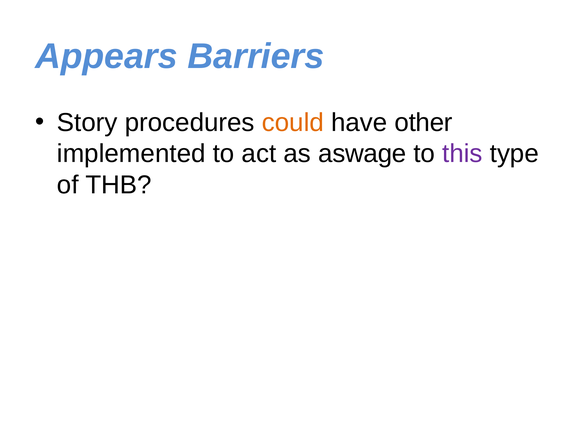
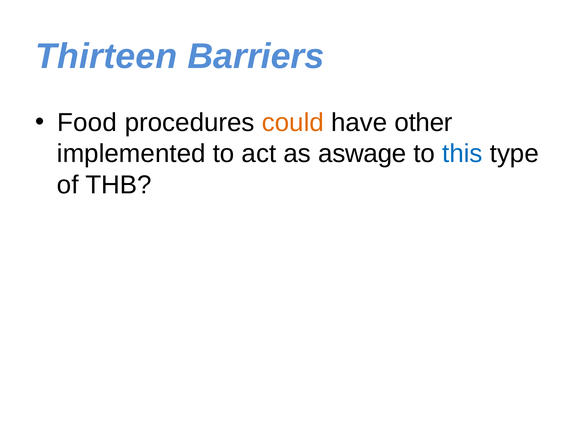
Appears: Appears -> Thirteen (106, 57)
Story: Story -> Food (87, 123)
this colour: purple -> blue (462, 154)
